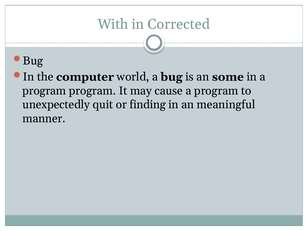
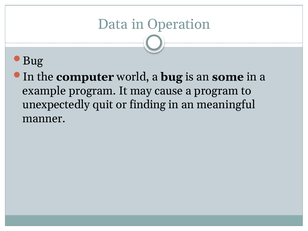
With: With -> Data (113, 24)
Corrected: Corrected -> Operation (179, 24)
program: program -> example (44, 91)
